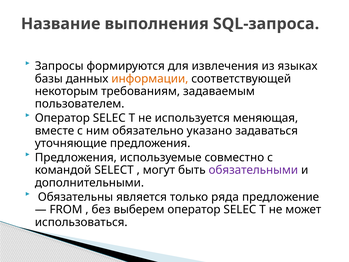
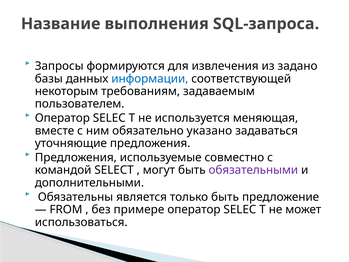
языках: языках -> задано (298, 66)
информации colour: orange -> blue (150, 79)
только ряда: ряда -> быть (225, 197)
выберем: выберем -> примере (139, 209)
